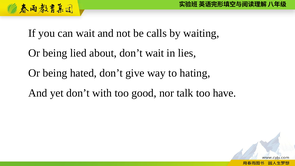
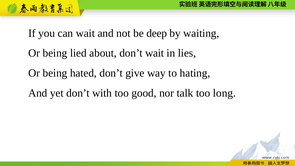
calls: calls -> deep (157, 33)
have: have -> long (224, 93)
